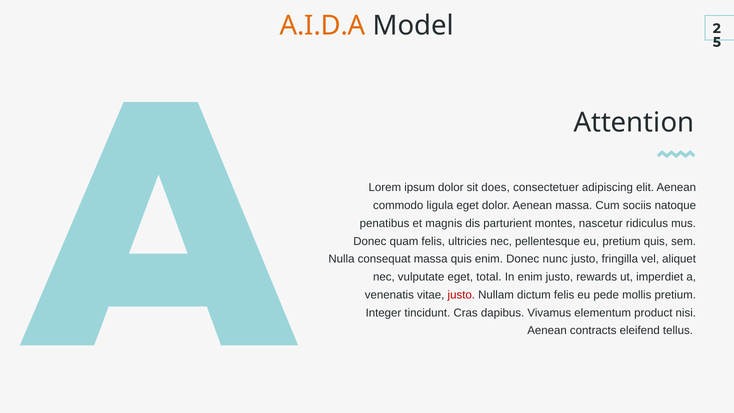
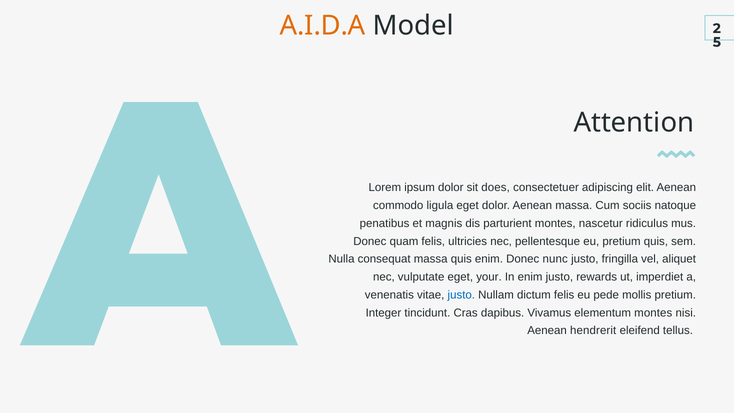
total: total -> your (489, 277)
justo colour: red -> blue (461, 295)
elementum product: product -> montes (653, 313)
contracts: contracts -> hendrerit (593, 331)
